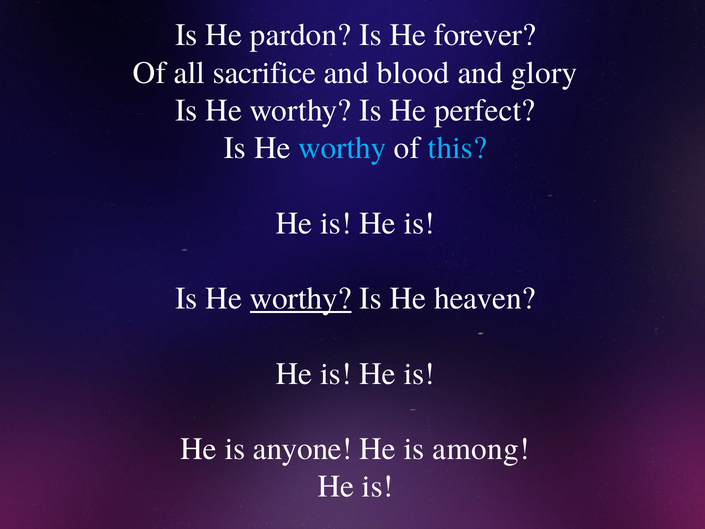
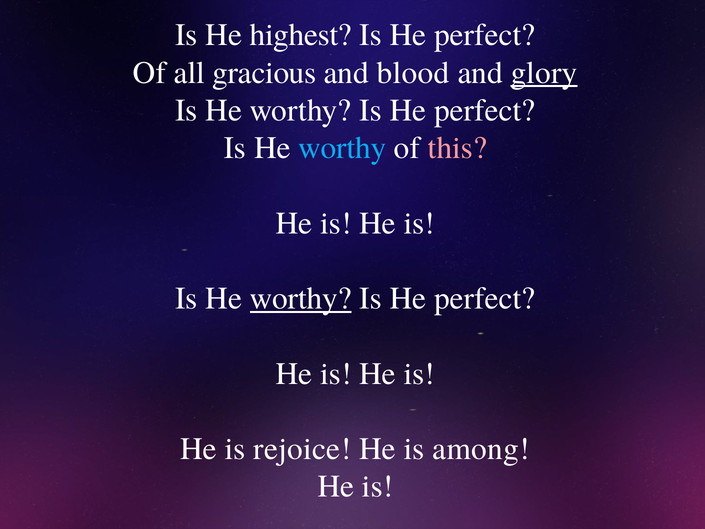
pardon: pardon -> highest (301, 35)
forever: forever -> perfect (485, 35)
sacrifice: sacrifice -> gracious (264, 73)
glory underline: none -> present (544, 73)
this colour: light blue -> pink (457, 148)
heaven: heaven -> perfect (485, 298)
anyone: anyone -> rejoice (302, 449)
